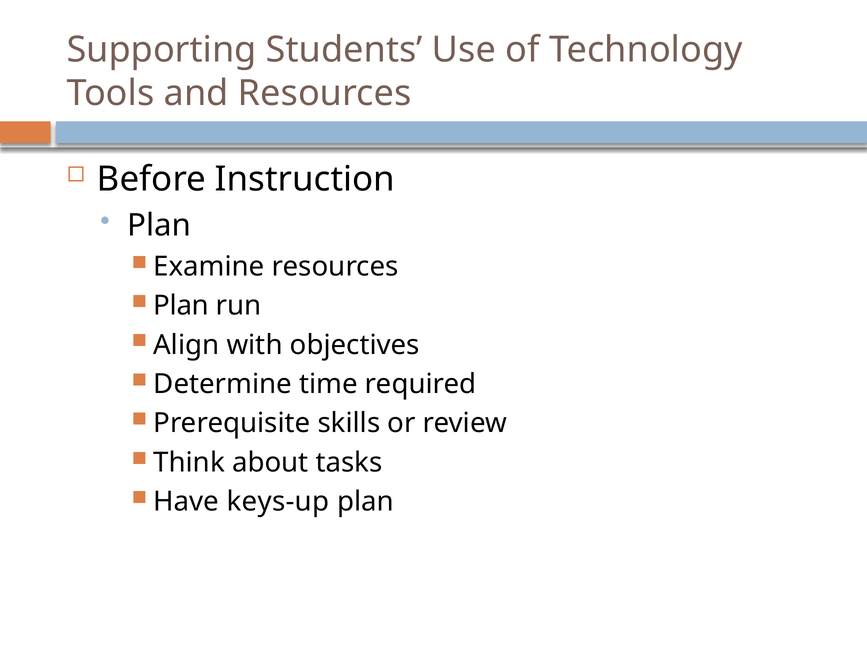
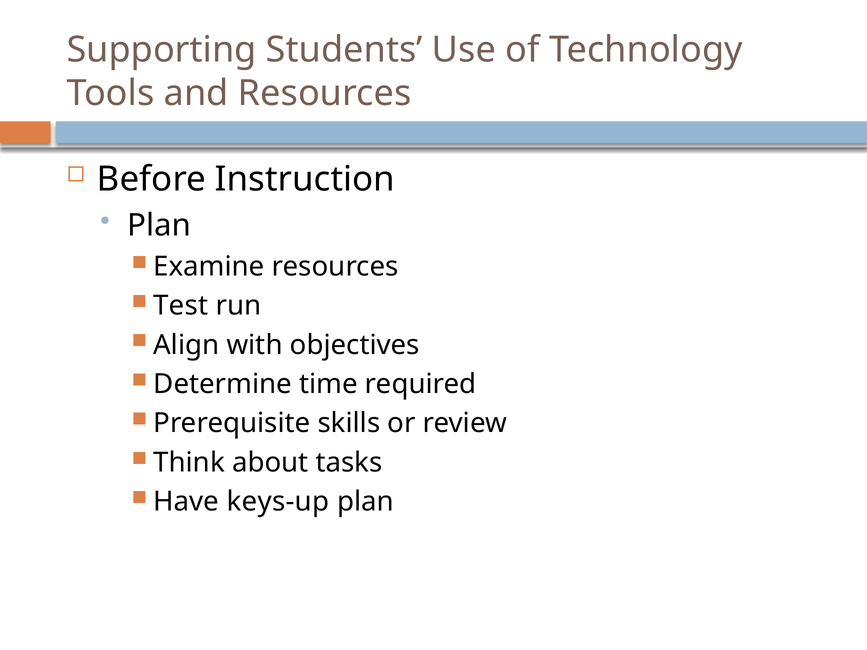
Plan: Plan -> Test (181, 306)
